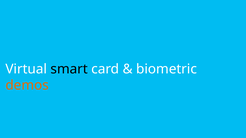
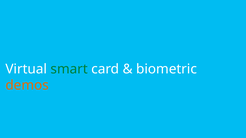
smart colour: black -> green (69, 69)
